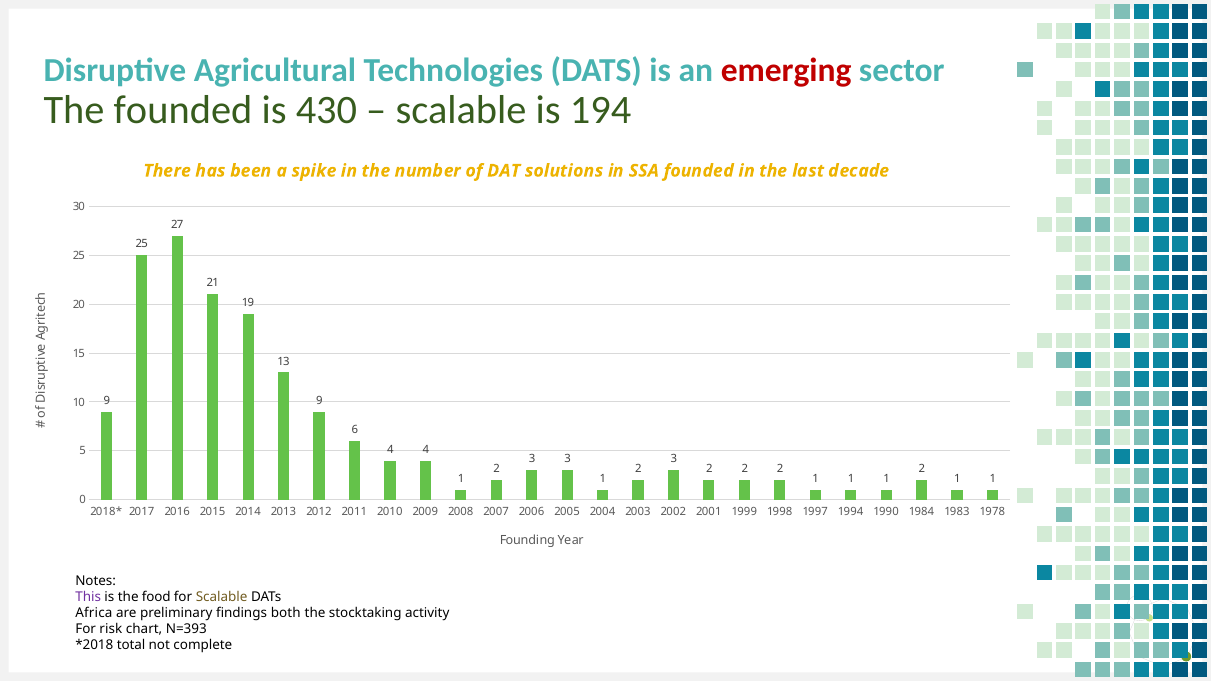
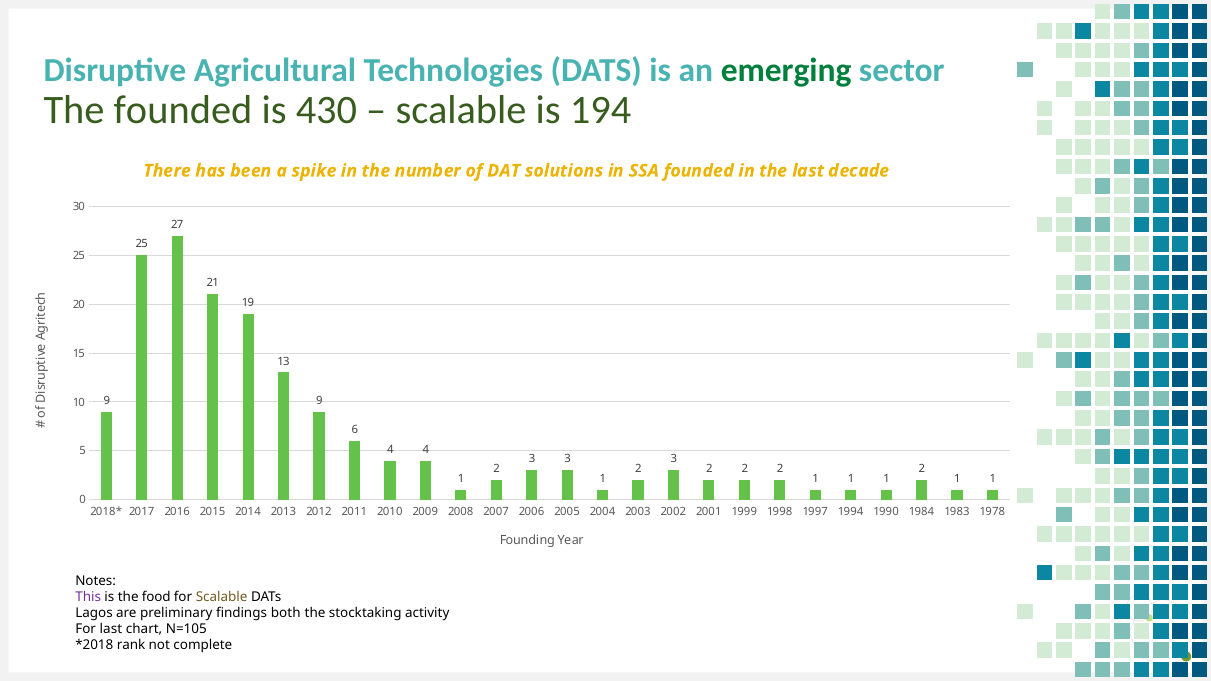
emerging colour: red -> green (786, 70)
Africa: Africa -> Lagos (94, 613)
For risk: risk -> last (111, 629)
N=393: N=393 -> N=105 (186, 629)
total: total -> rank (131, 646)
